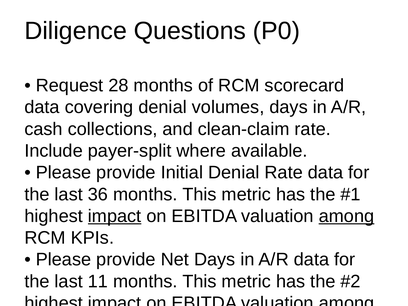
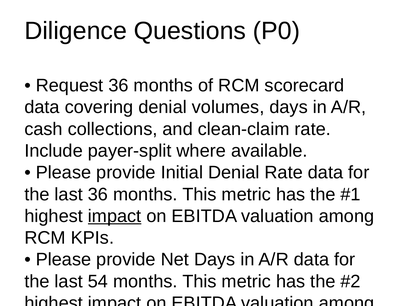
Request 28: 28 -> 36 (118, 86)
among underline: present -> none (347, 216)
11: 11 -> 54 (98, 281)
